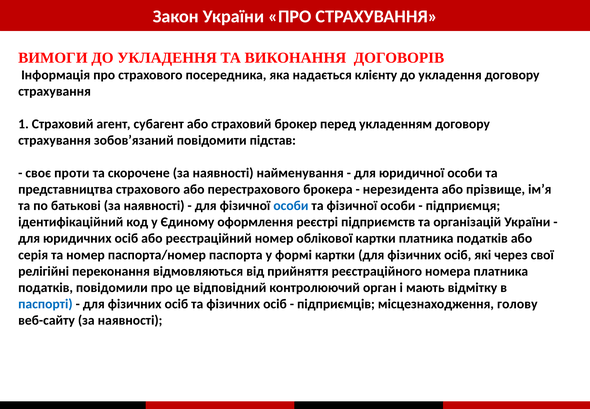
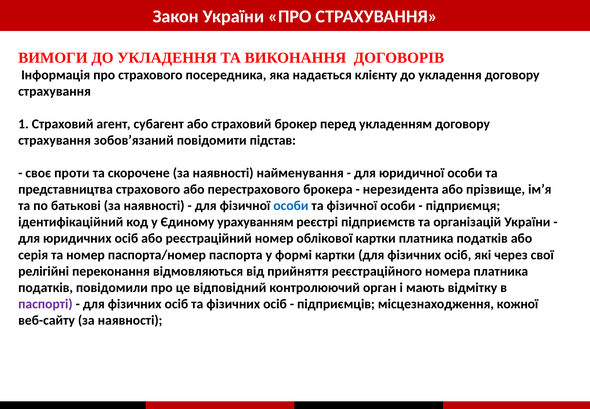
оформлення: оформлення -> урахуванням (255, 222)
паспорті colour: blue -> purple (45, 304)
голову: голову -> кожної (518, 304)
